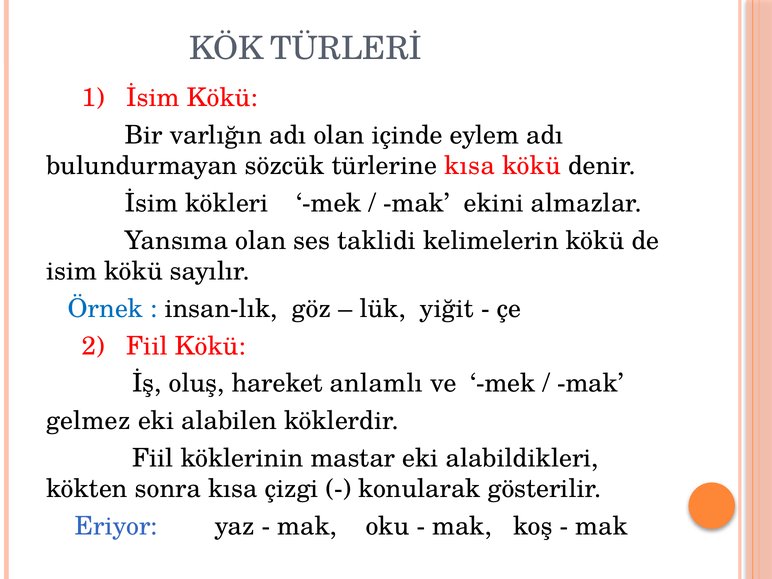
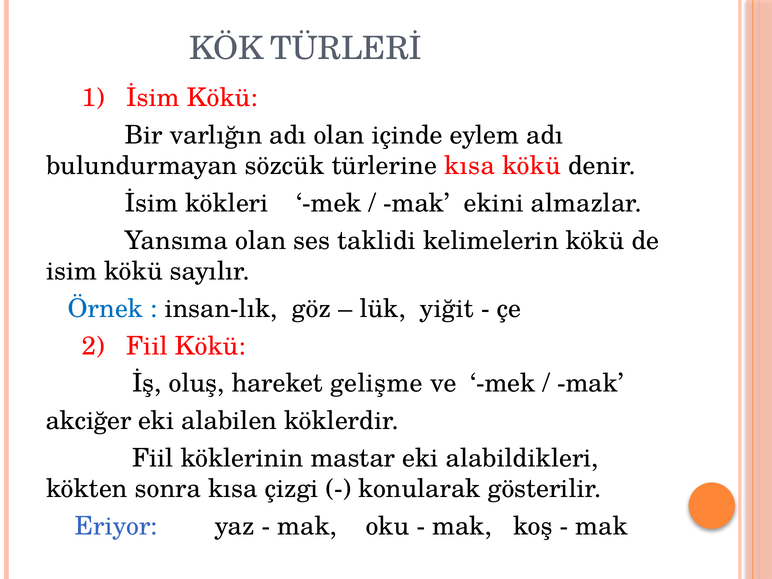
anlamlı: anlamlı -> gelişme (376, 383)
gelmez: gelmez -> akciğer (89, 421)
